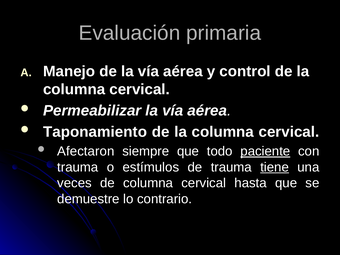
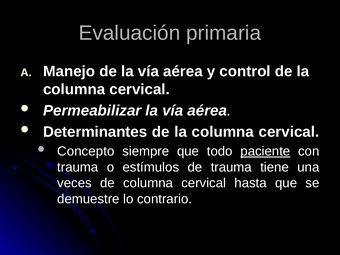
Taponamiento: Taponamiento -> Determinantes (95, 132)
Afectaron: Afectaron -> Concepto (86, 151)
tiene underline: present -> none (275, 167)
